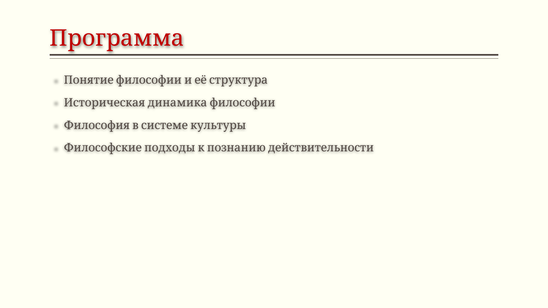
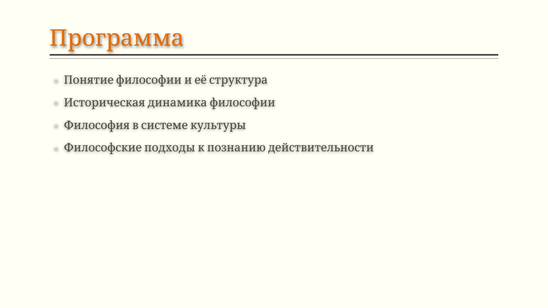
Программа colour: red -> orange (117, 38)
